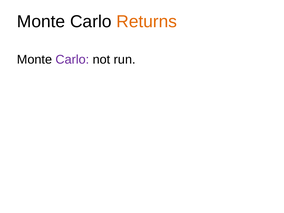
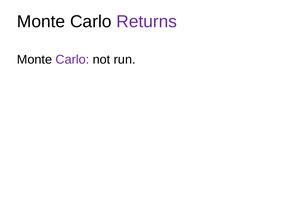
Returns colour: orange -> purple (147, 22)
